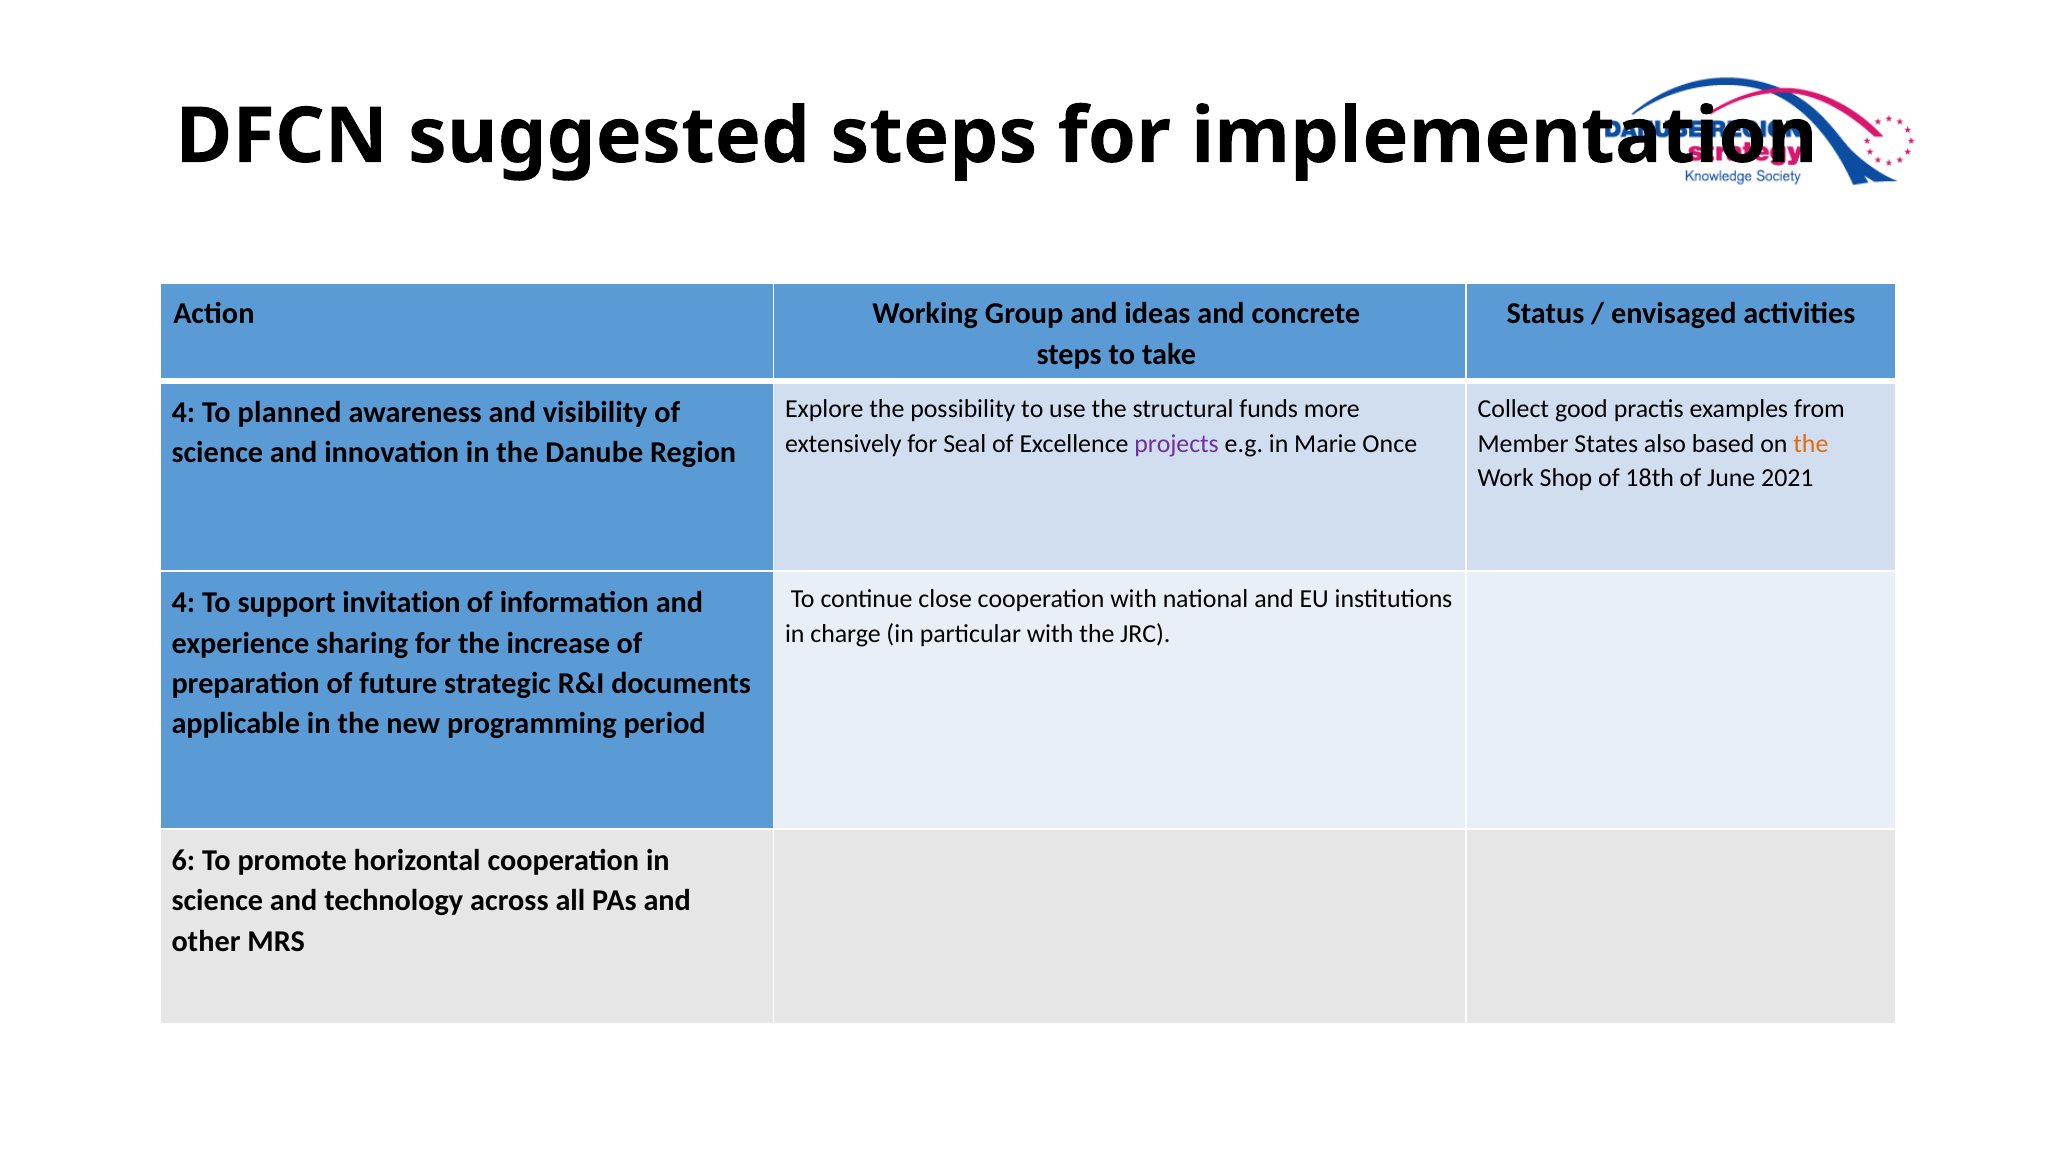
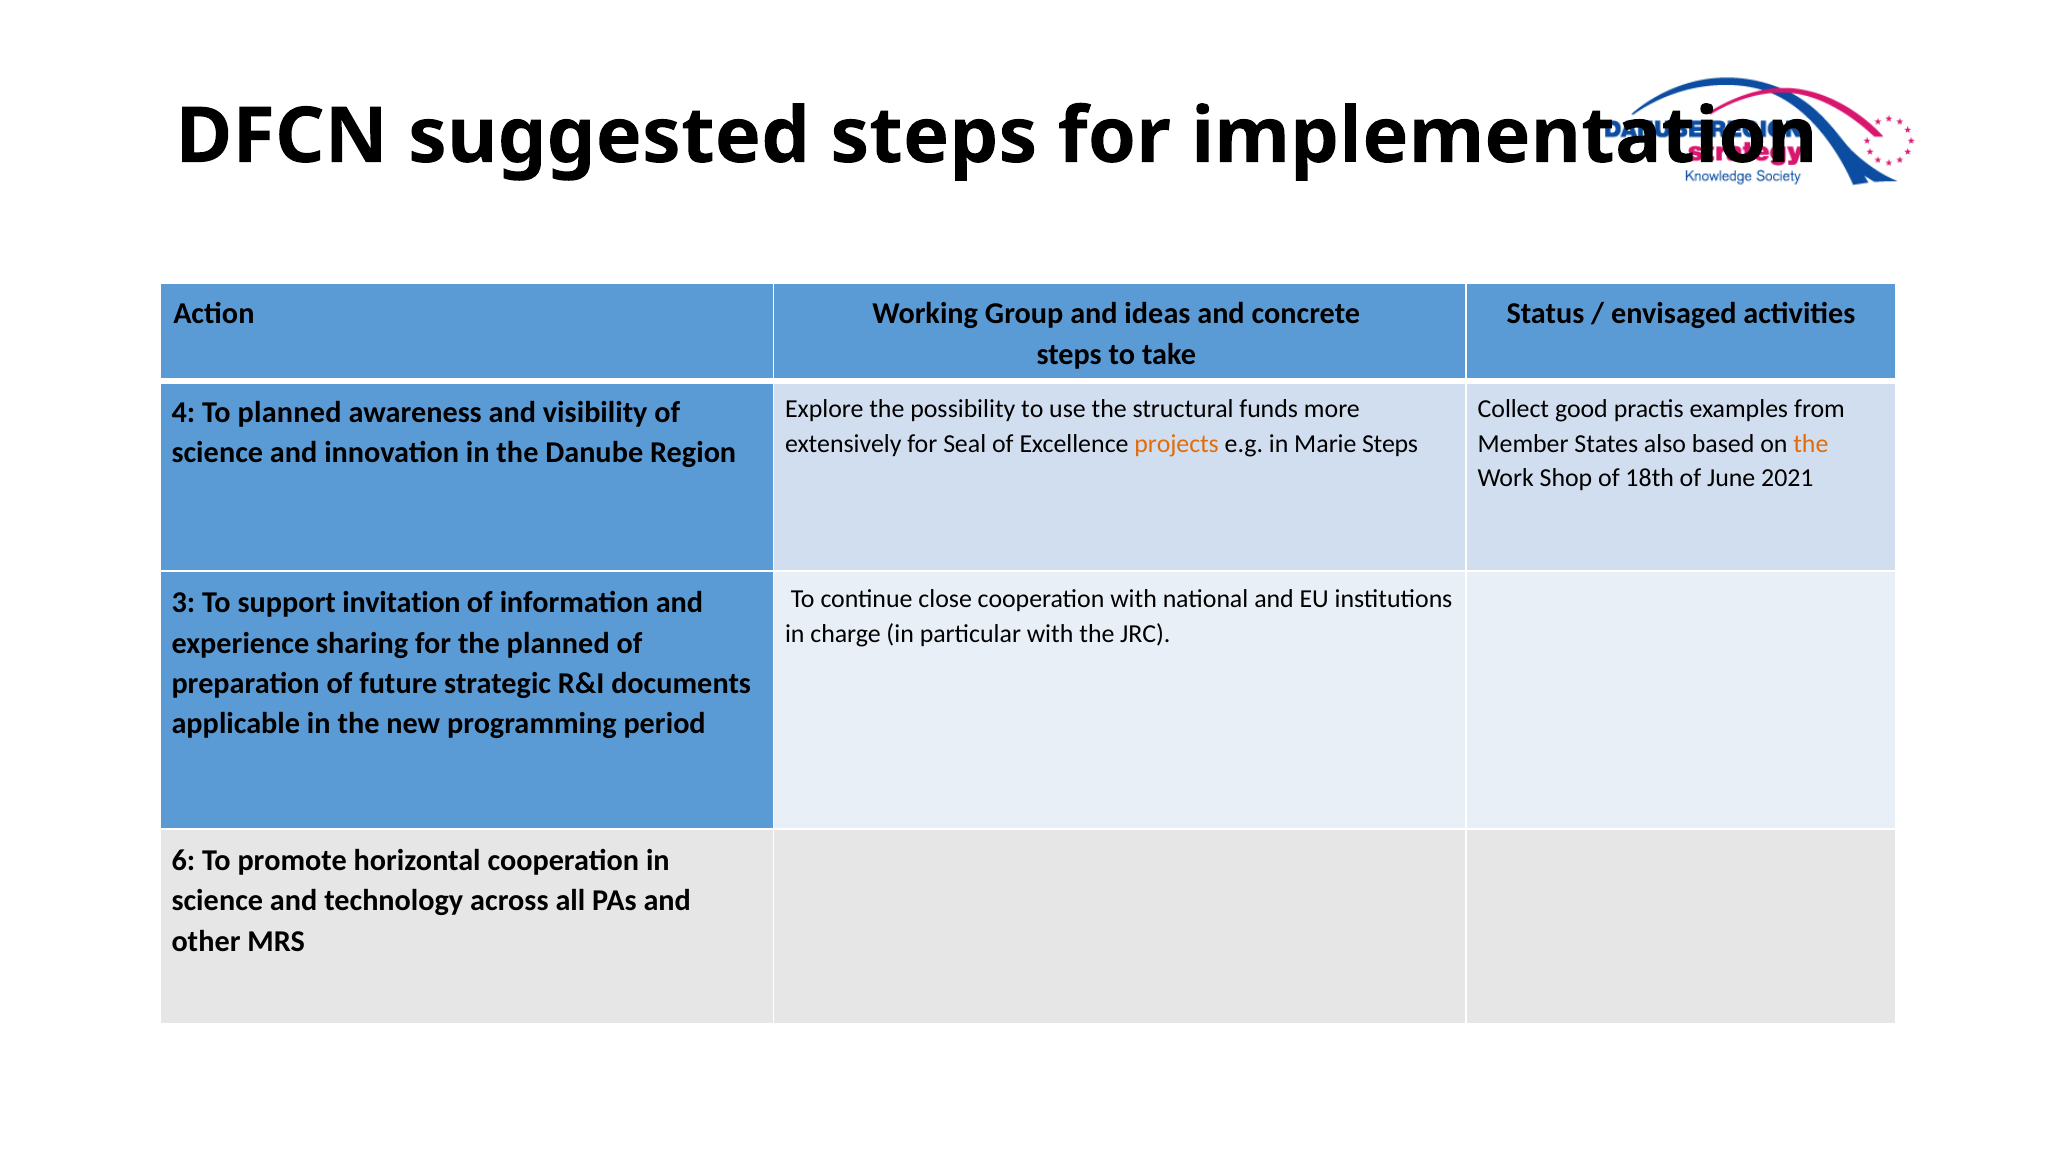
projects colour: purple -> orange (1177, 444)
Marie Once: Once -> Steps (1390, 444)
4: 4 -> 3 (183, 603)
the increase: increase -> planned (558, 643)
